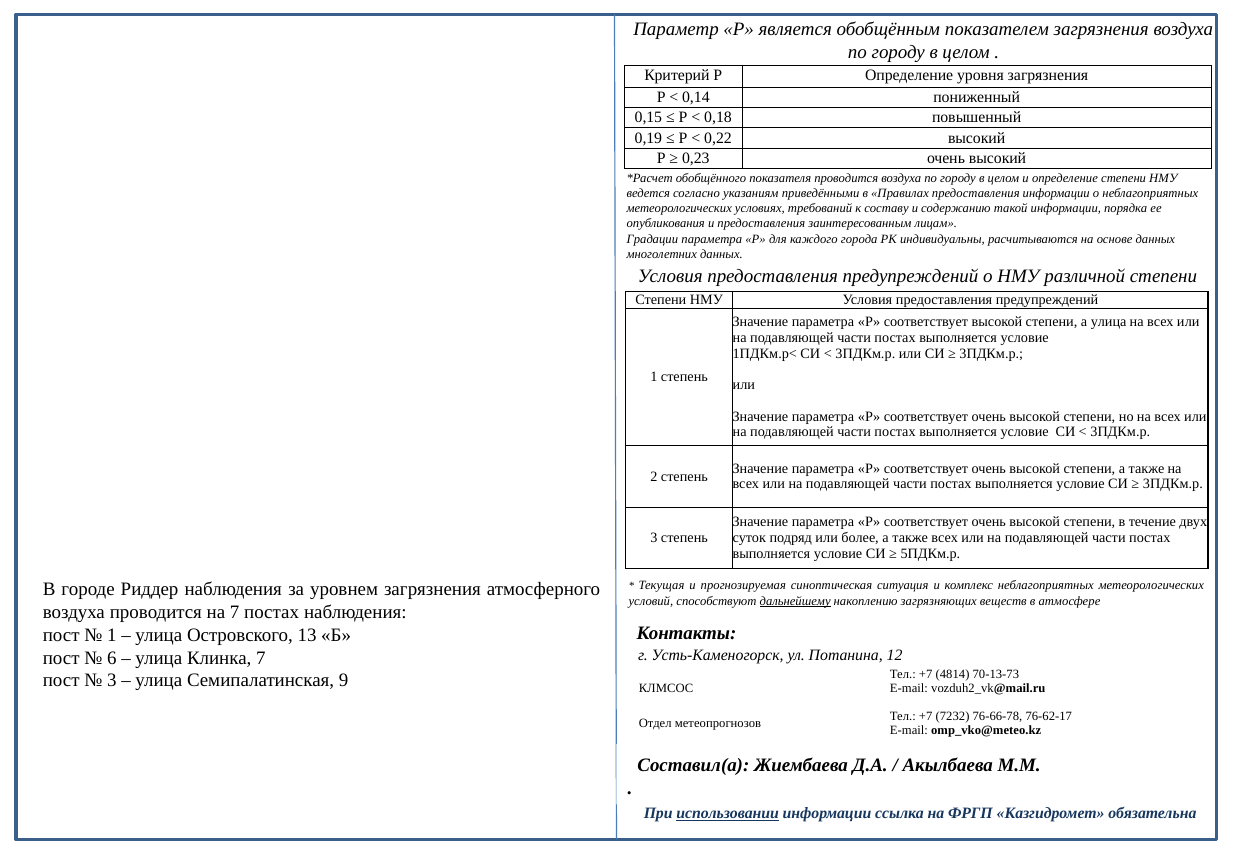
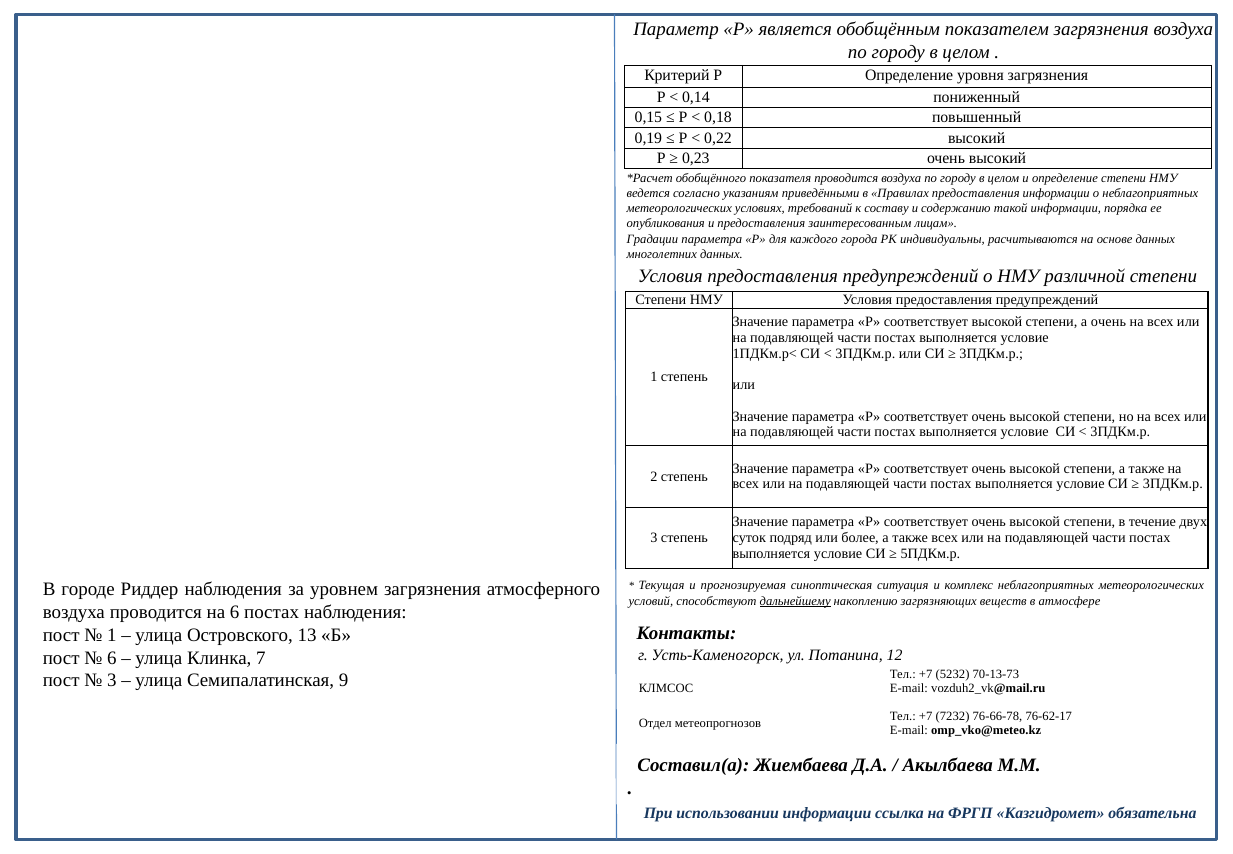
а улица: улица -> очень (1109, 322)
на 7: 7 -> 6 (235, 612)
4814: 4814 -> 5232 (953, 674)
использовании underline: present -> none (728, 813)
